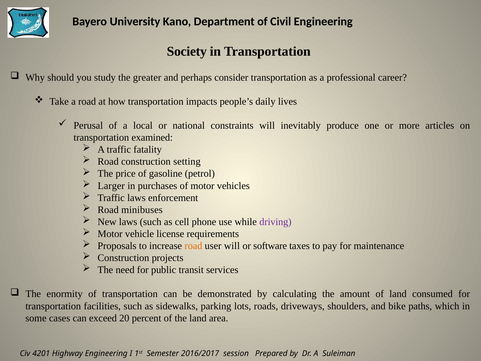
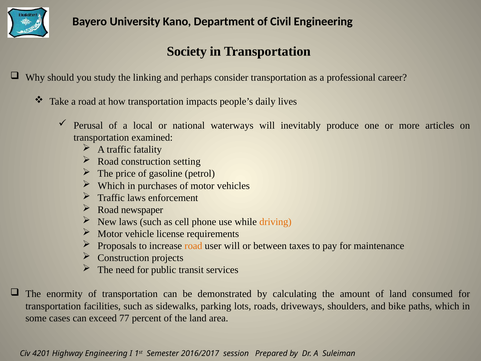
greater: greater -> linking (147, 77)
constraints: constraints -> waterways (232, 125)
Larger: Larger -> Which (111, 186)
minibuses: minibuses -> newspaper (142, 210)
driving colour: purple -> orange (275, 222)
software: software -> between (270, 246)
20: 20 -> 77 (124, 318)
